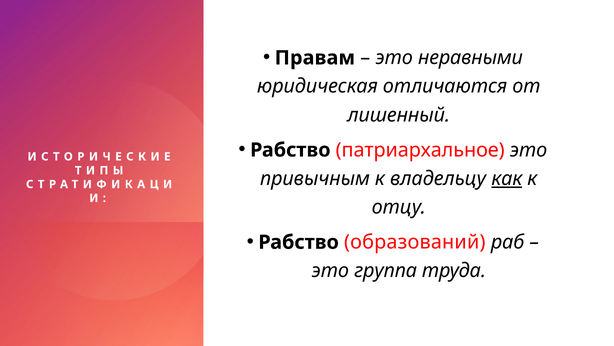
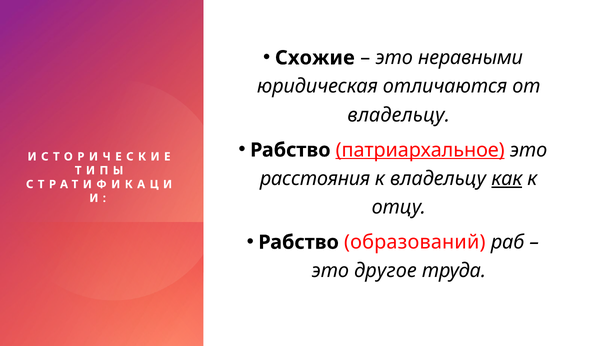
Правам: Правам -> Схожие (315, 58)
лишенный: лишенный -> владельцу (399, 115)
патриархальное underline: none -> present (420, 150)
привычным: привычным -> расстояния (315, 178)
группа: группа -> другое (385, 270)
